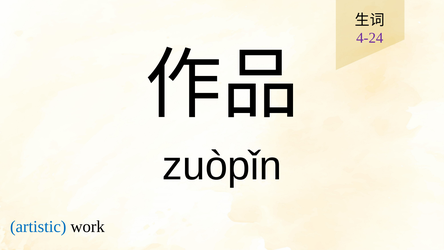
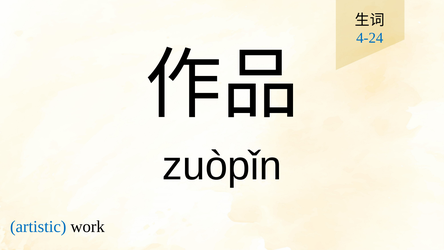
4-24 colour: purple -> blue (370, 38)
